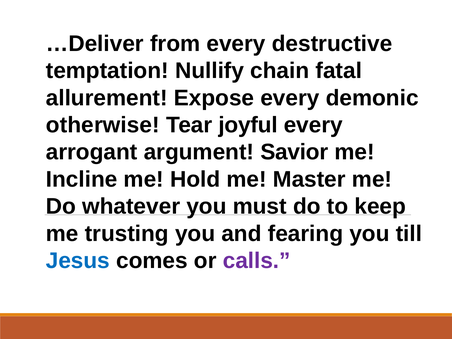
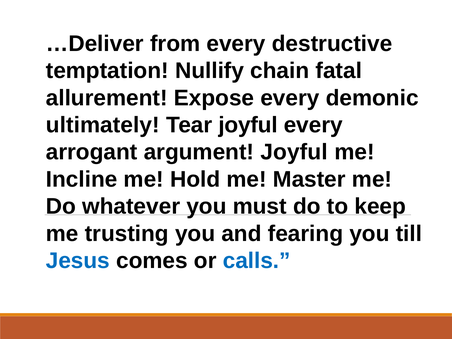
otherwise: otherwise -> ultimately (103, 125)
argument Savior: Savior -> Joyful (294, 152)
calls colour: purple -> blue (257, 261)
